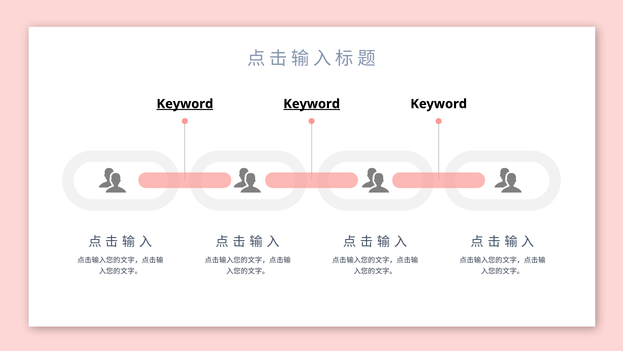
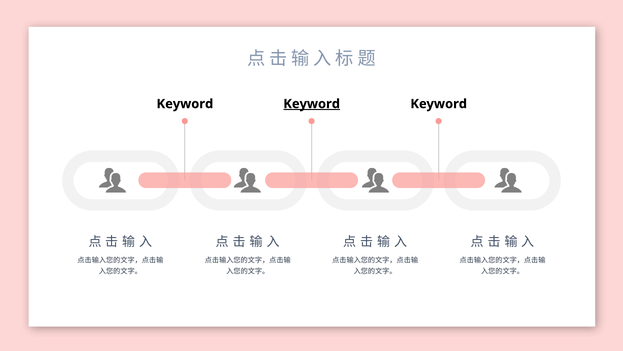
Keyword underline: present -> none (185, 104)
